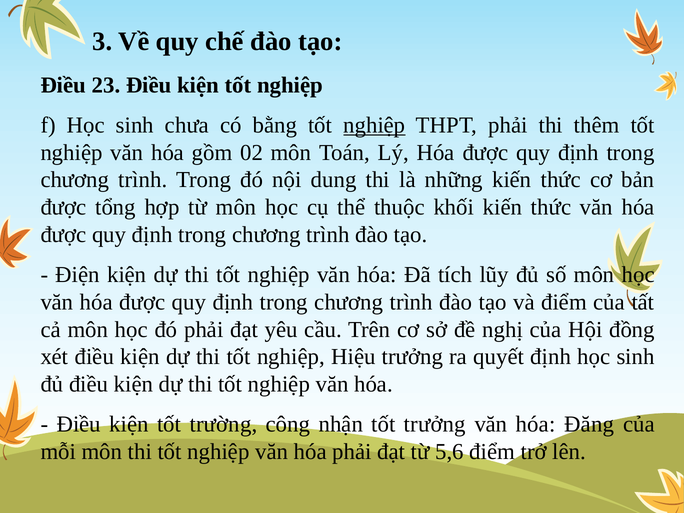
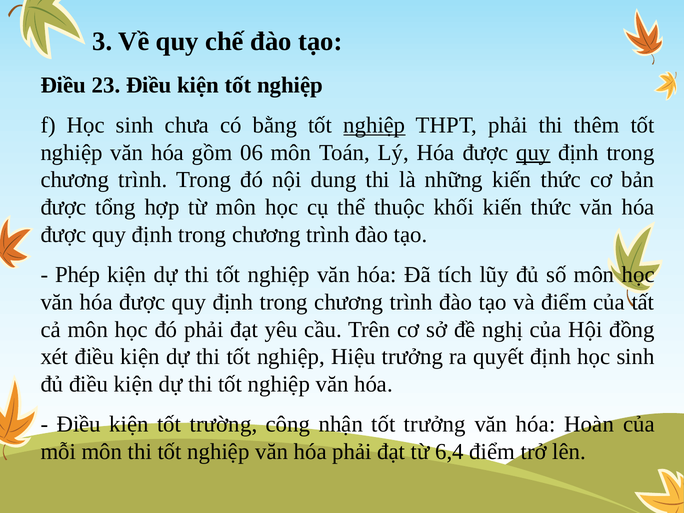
02: 02 -> 06 (252, 153)
quy underline: none -> present (533, 153)
Điện: Điện -> Phép (78, 275)
Đăng: Đăng -> Hoàn (589, 424)
5,6: 5,6 -> 6,4 (449, 452)
